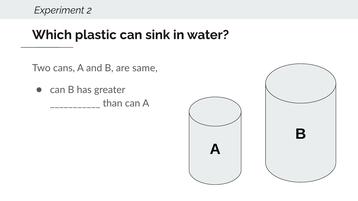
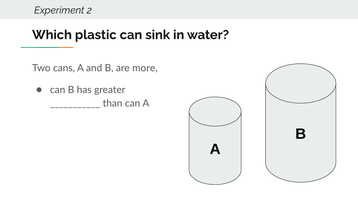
same: same -> more (145, 68)
